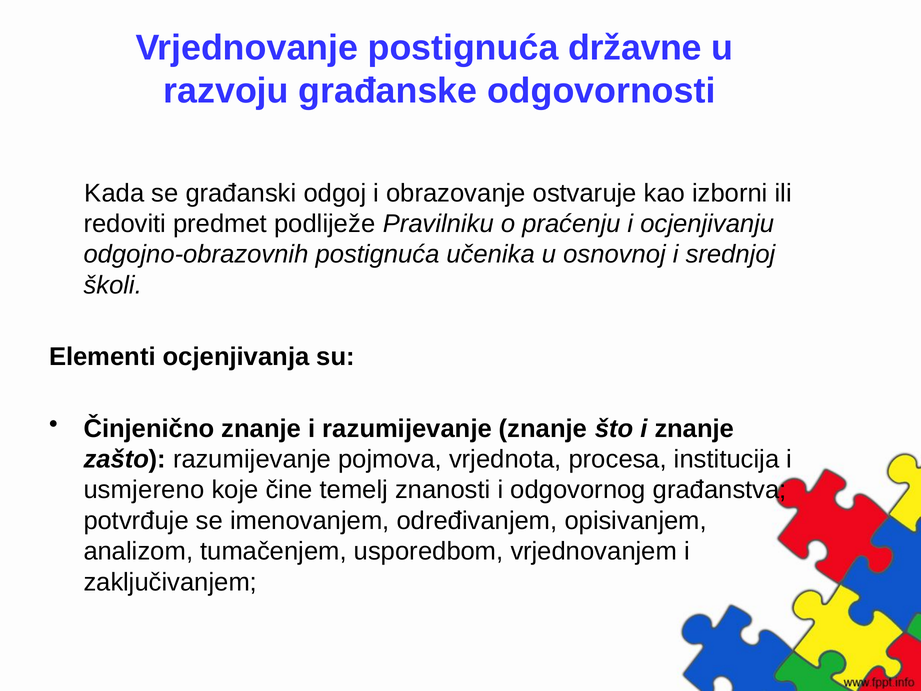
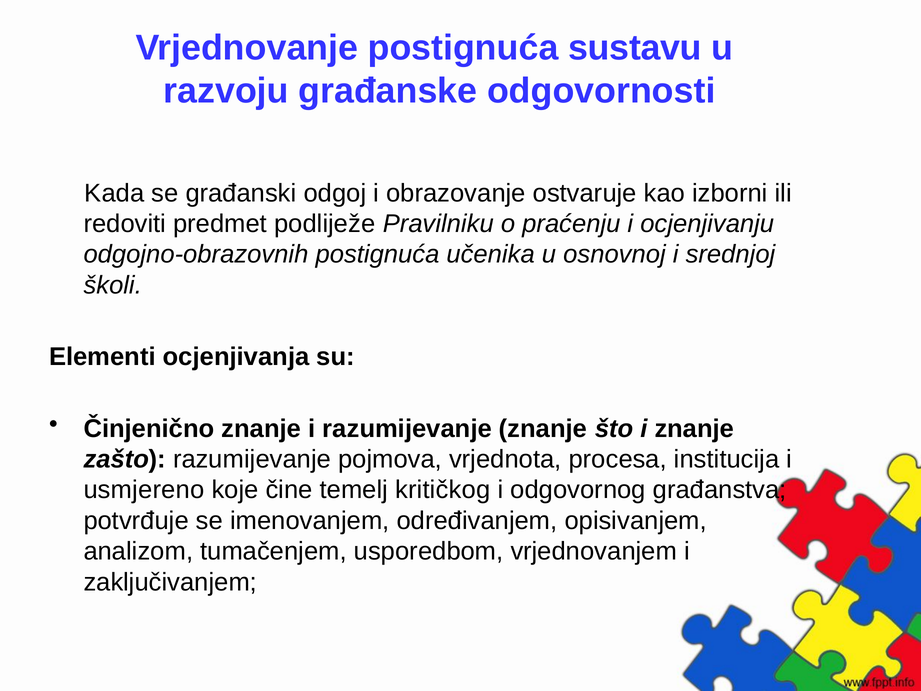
državne: državne -> sustavu (635, 48)
znanosti: znanosti -> kritičkog (443, 490)
